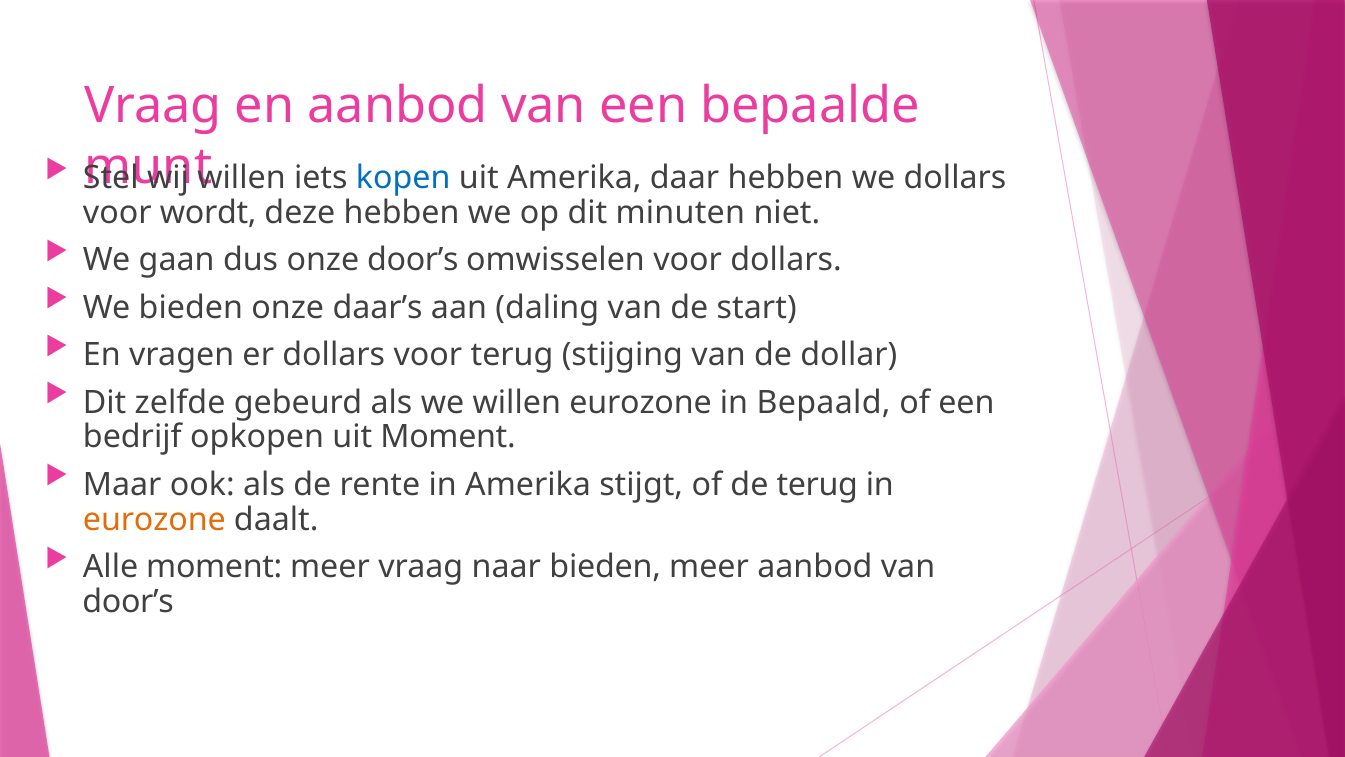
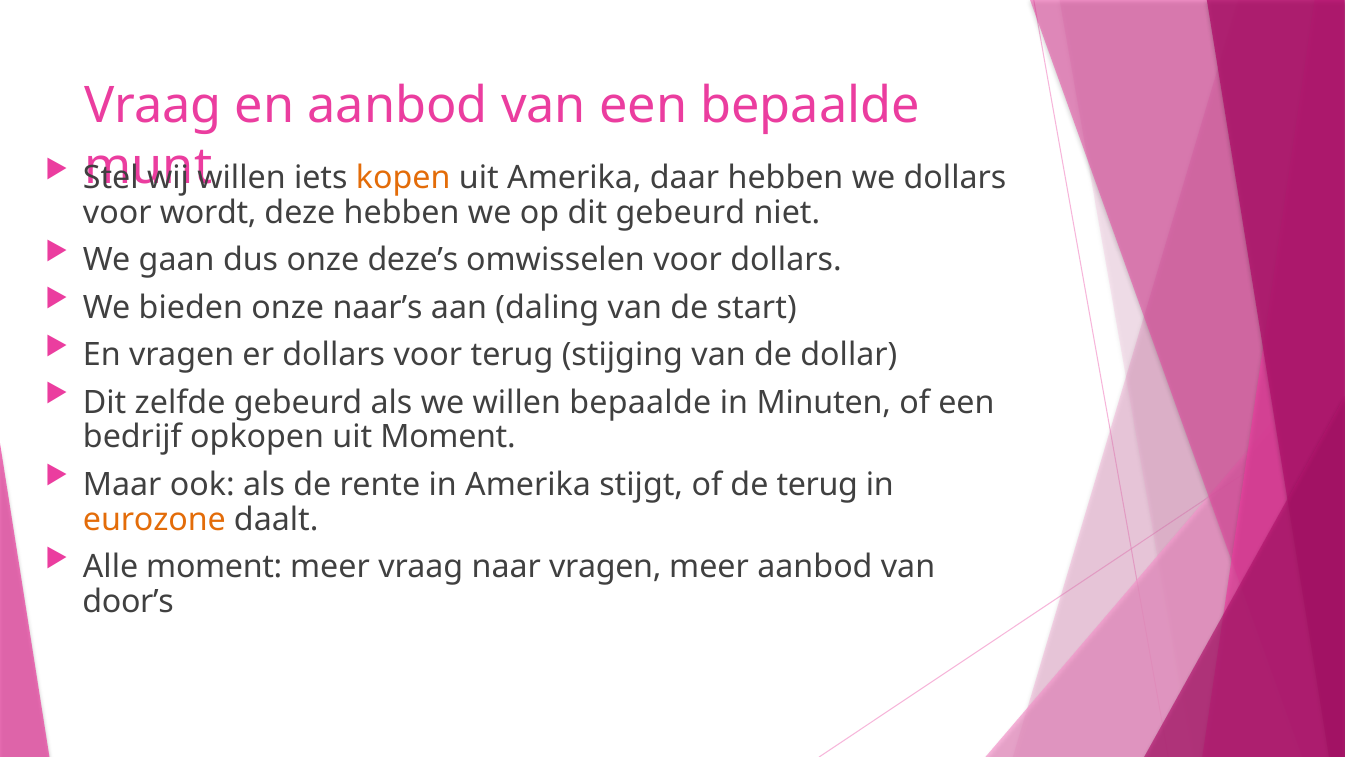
kopen colour: blue -> orange (403, 178)
dit minuten: minuten -> gebeurd (680, 213)
onze door’s: door’s -> deze’s (413, 260)
daar’s: daar’s -> naar’s (378, 307)
willen eurozone: eurozone -> bepaalde (640, 402)
Bepaald: Bepaald -> Minuten (824, 402)
naar bieden: bieden -> vragen (605, 567)
